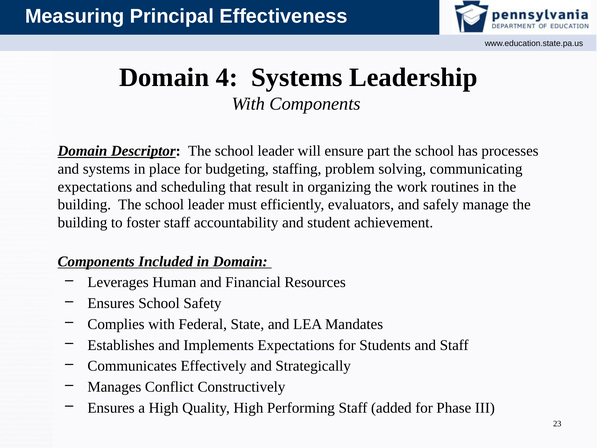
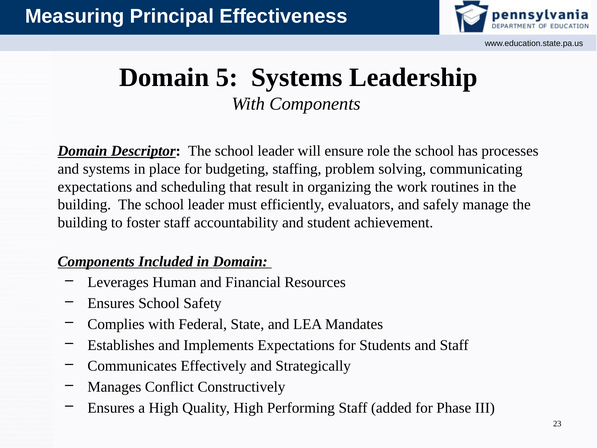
4: 4 -> 5 (227, 77)
part: part -> role (378, 151)
